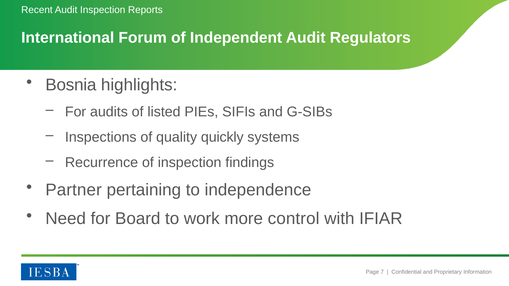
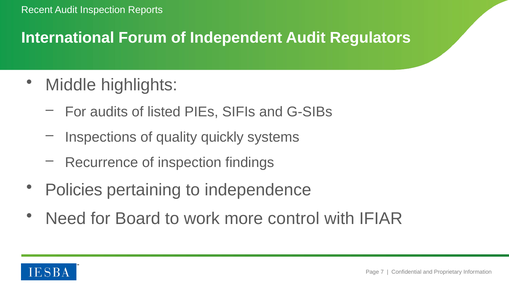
Bosnia: Bosnia -> Middle (71, 85)
Partner: Partner -> Policies (74, 190)
